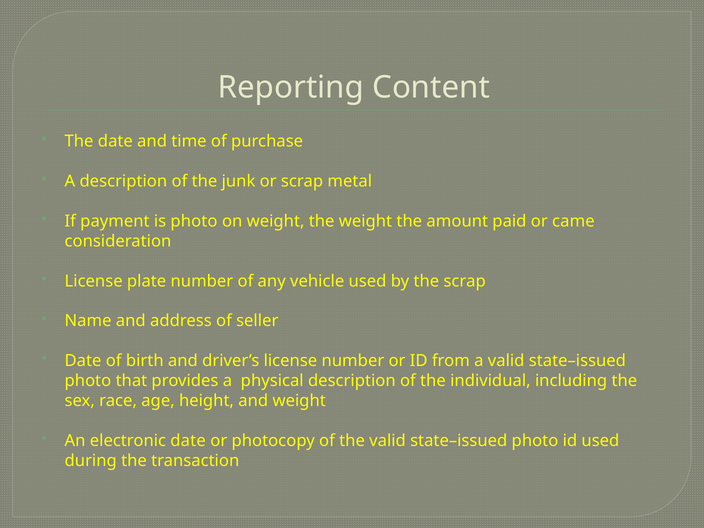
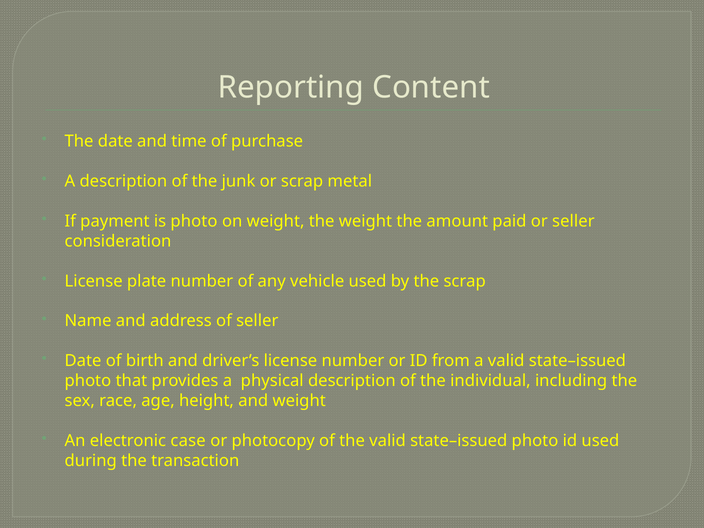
or came: came -> seller (573, 221)
electronic date: date -> case (188, 441)
